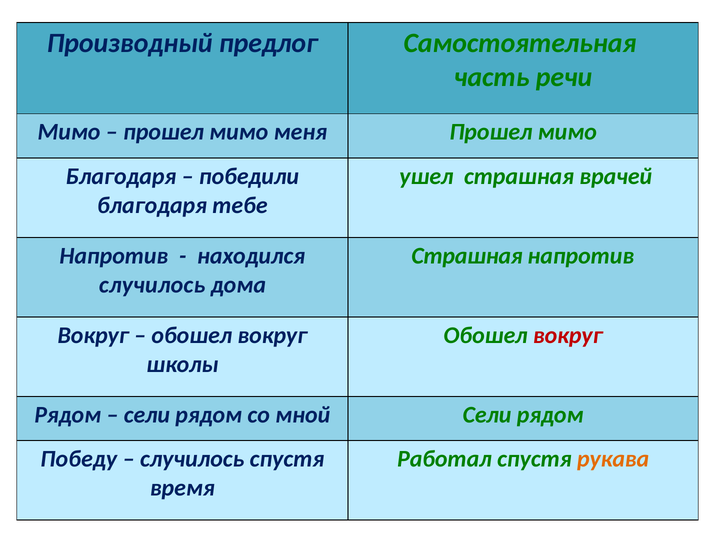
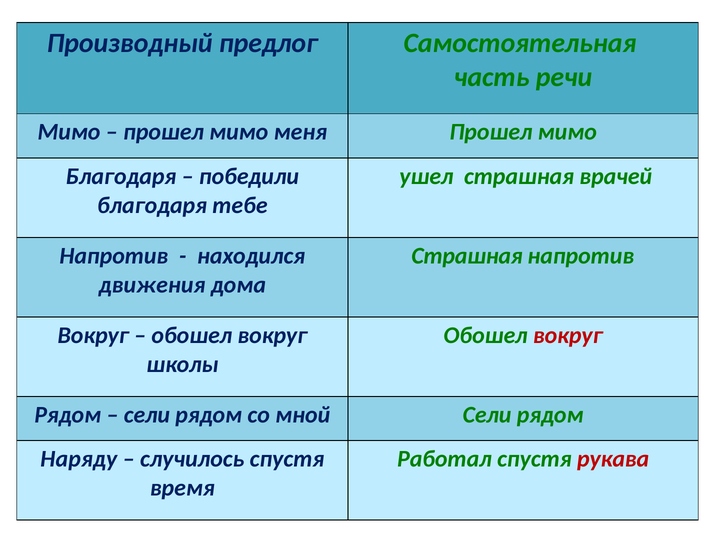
случилось: случилось -> движения (152, 284)
Победу: Победу -> Наряду (79, 458)
рукава colour: orange -> red (613, 458)
